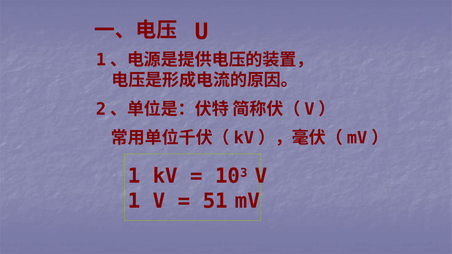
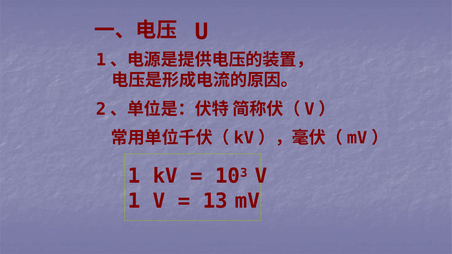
51: 51 -> 13 (215, 201)
